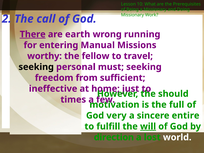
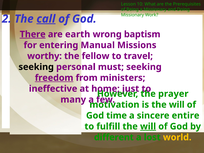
call underline: none -> present (46, 19)
running: running -> baptism (142, 34)
freedom underline: none -> present (54, 78)
sufficient: sufficient -> ministers (123, 78)
should: should -> prayer (173, 94)
times: times -> many (73, 100)
is the full: full -> will (177, 105)
very: very -> time (117, 116)
direction: direction -> different (114, 137)
world colour: white -> yellow (177, 137)
